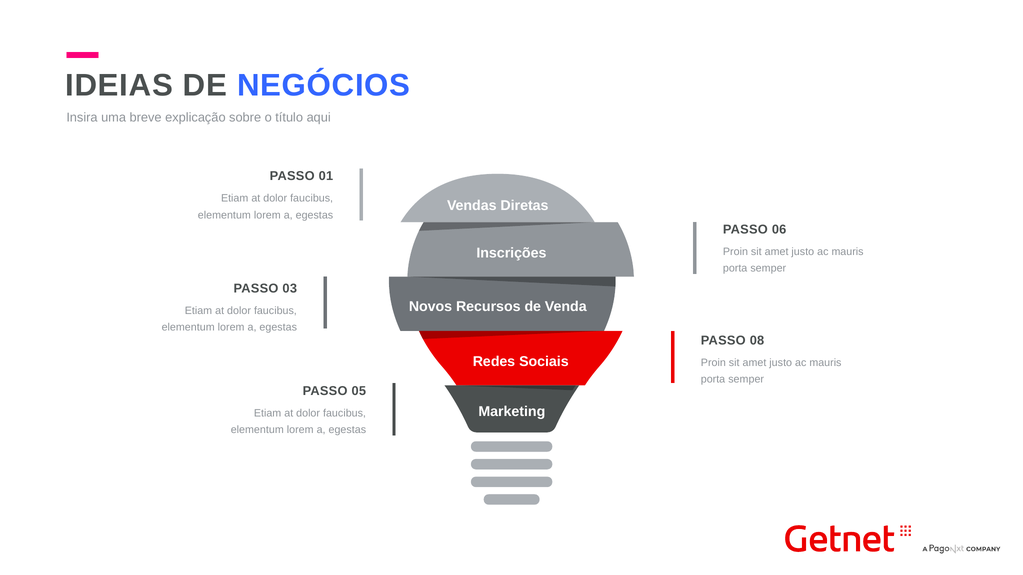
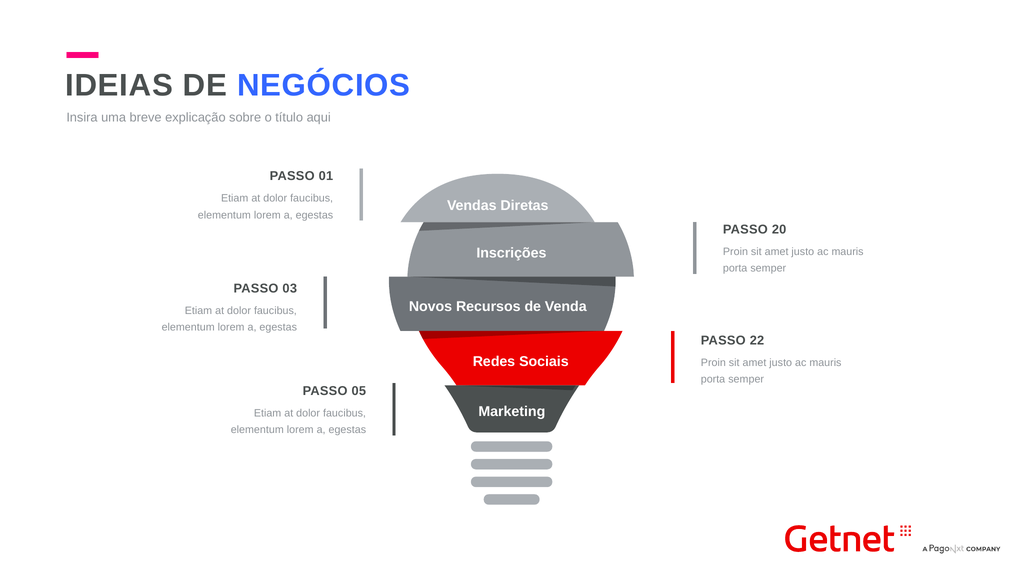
06: 06 -> 20 (779, 229)
08: 08 -> 22 (757, 341)
